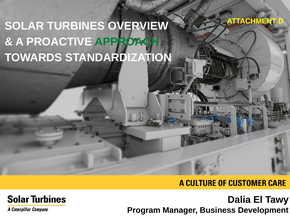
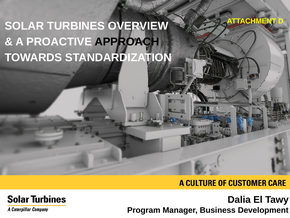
APPROACH colour: green -> black (127, 42)
